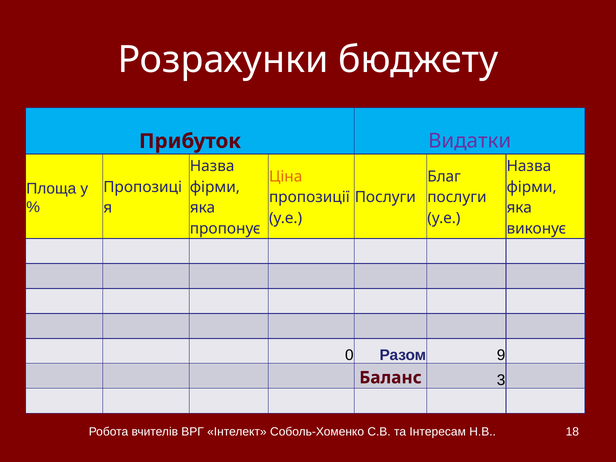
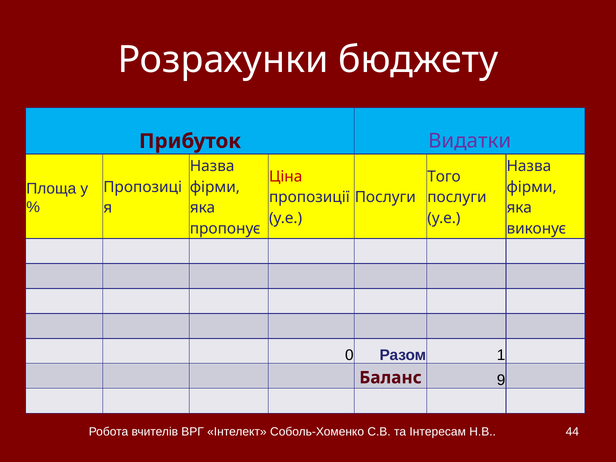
Ціна colour: orange -> red (286, 176)
Благ: Благ -> Того (444, 176)
9: 9 -> 1 (501, 355)
3: 3 -> 9 (501, 380)
18: 18 -> 44 (572, 432)
